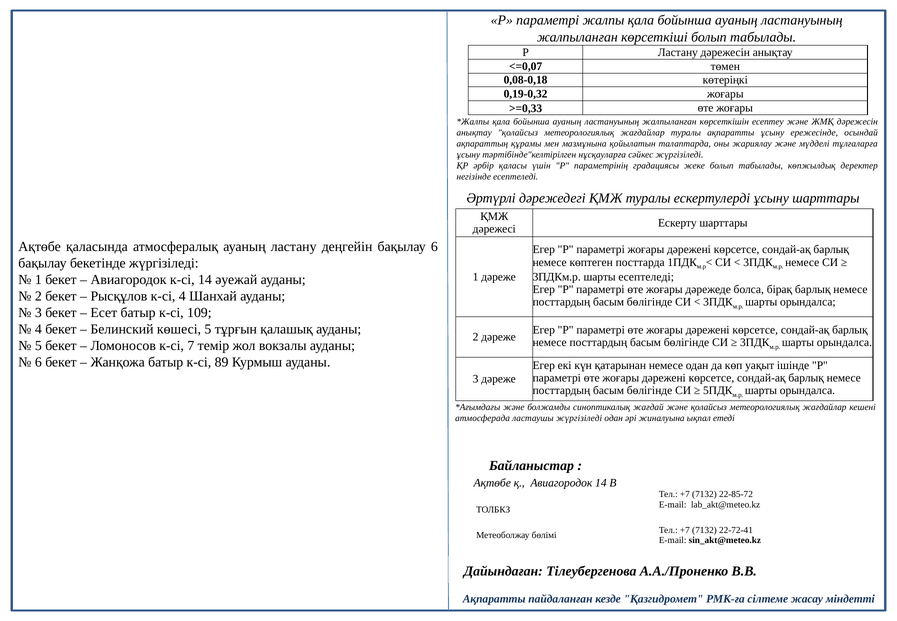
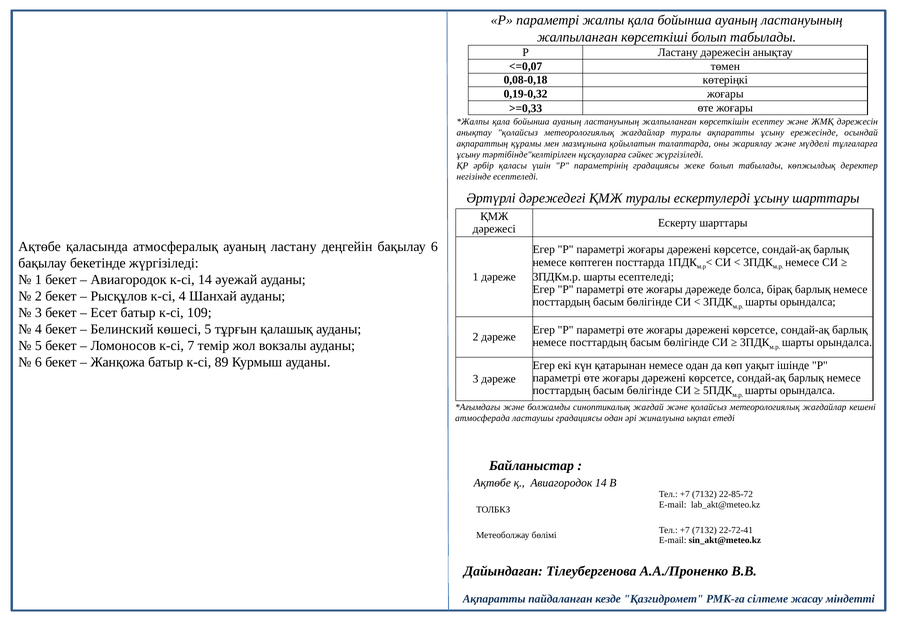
ластаушы жүргізіледі: жүргізіледі -> градациясы (579, 418)
